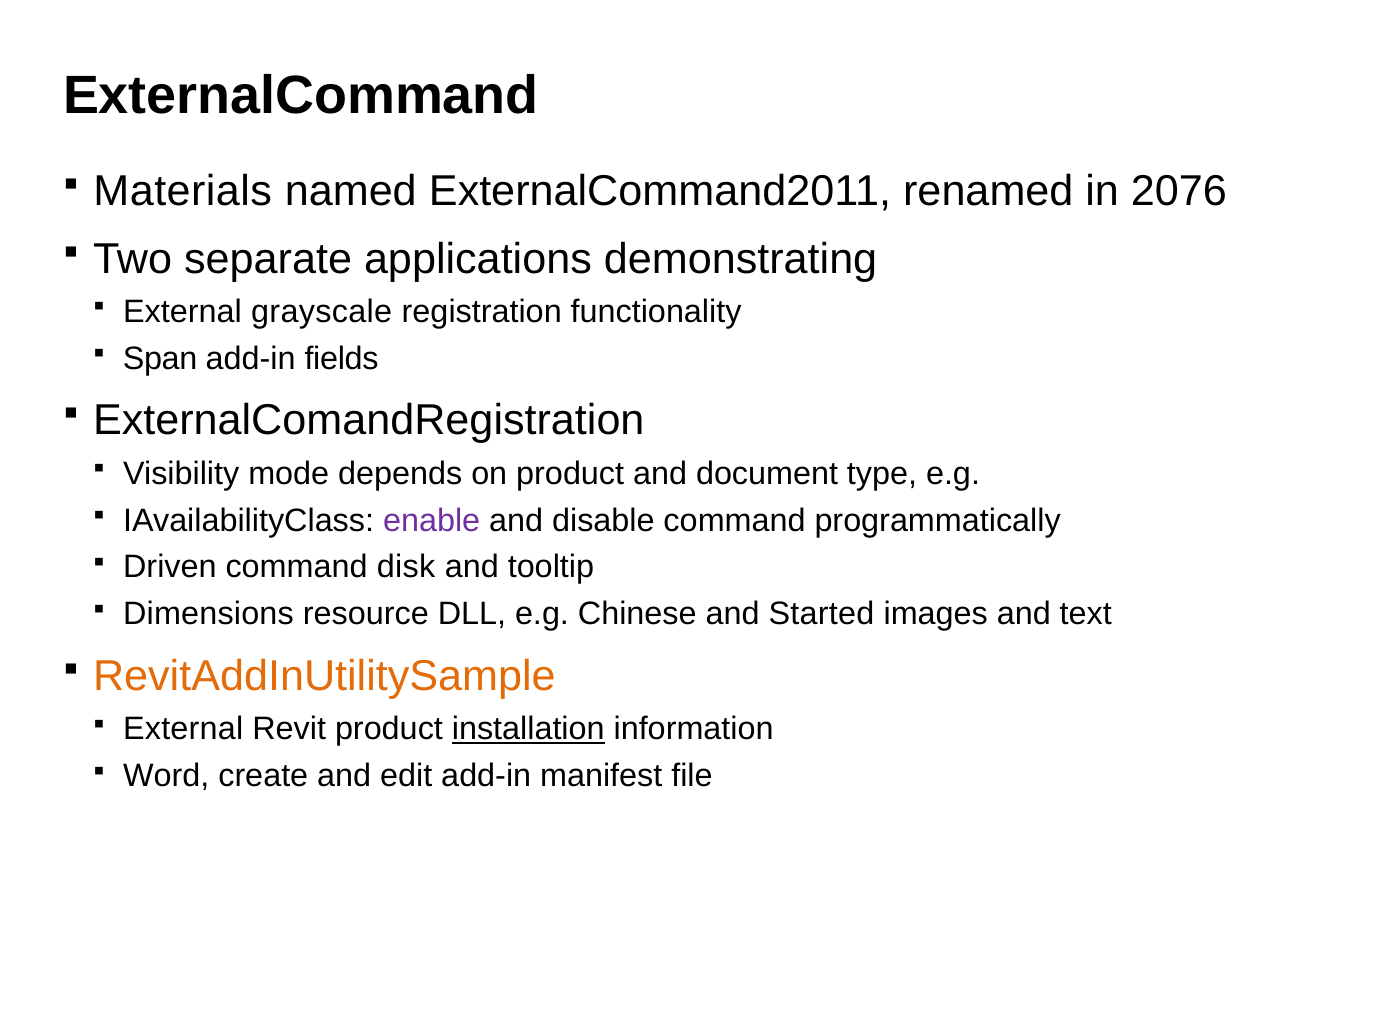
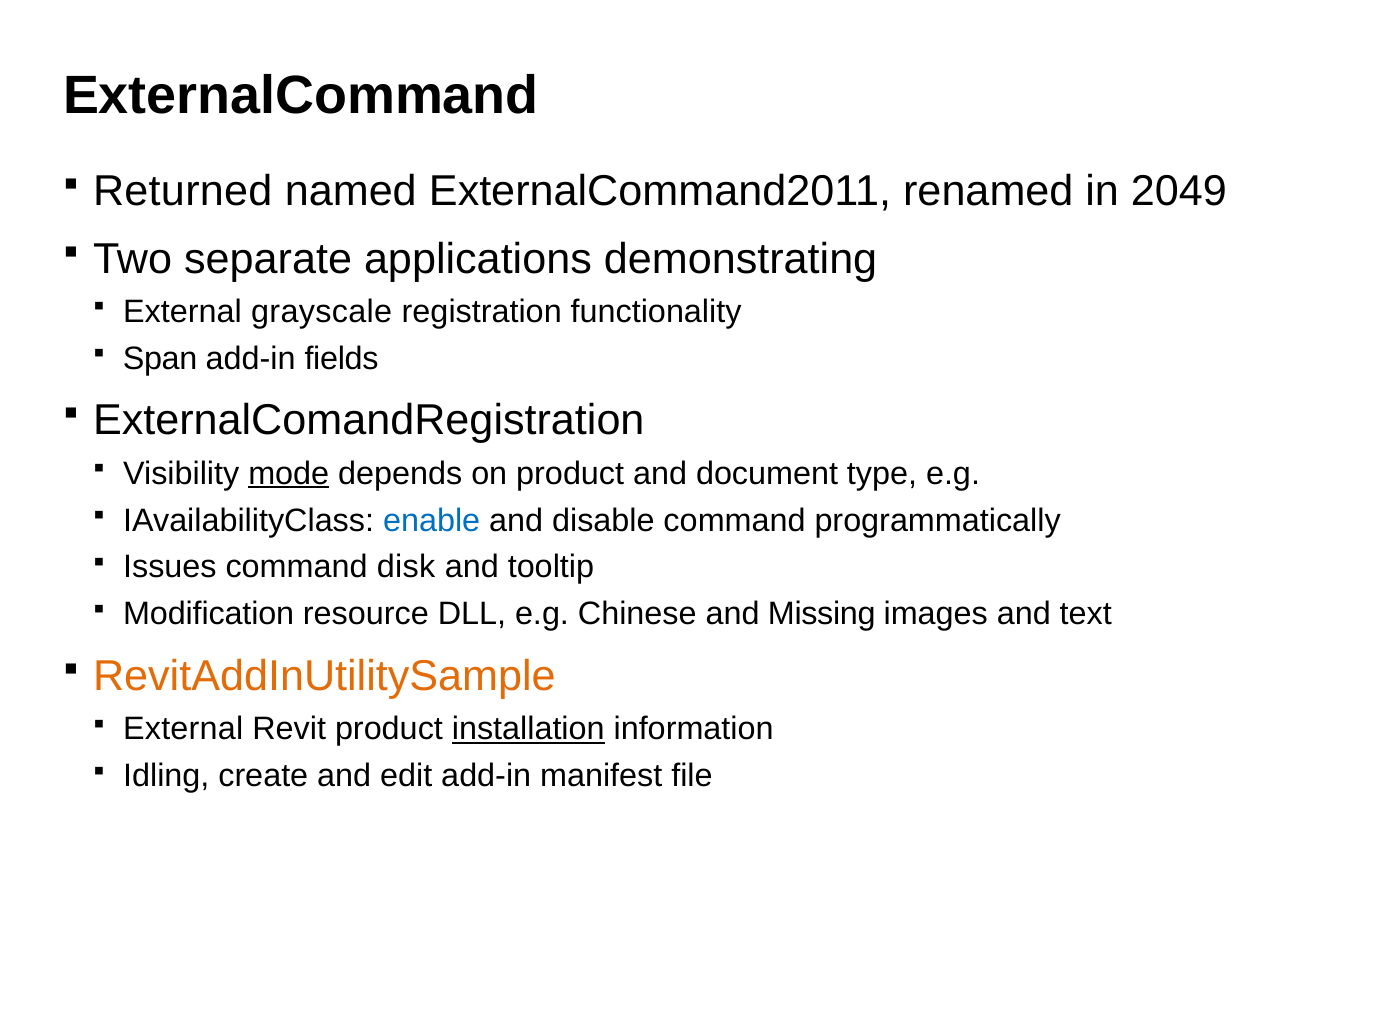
Materials: Materials -> Returned (183, 191)
2076: 2076 -> 2049 (1179, 191)
mode underline: none -> present (289, 473)
enable colour: purple -> blue (432, 520)
Driven: Driven -> Issues (170, 567)
Dimensions: Dimensions -> Modification (209, 614)
Started: Started -> Missing (822, 614)
Word: Word -> Idling (166, 776)
